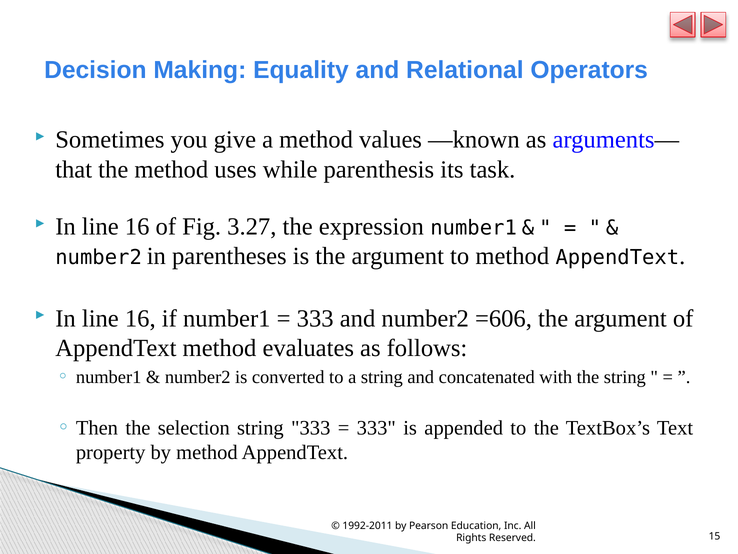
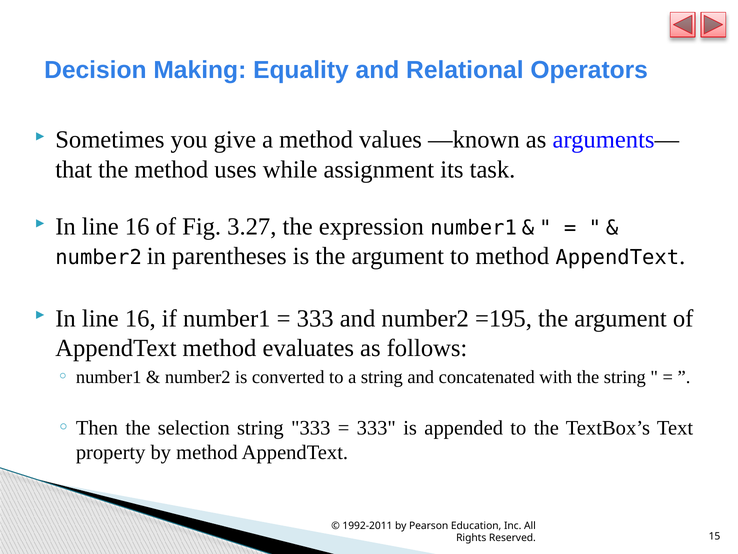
parenthesis: parenthesis -> assignment (379, 169)
=606: =606 -> =195 (504, 318)
